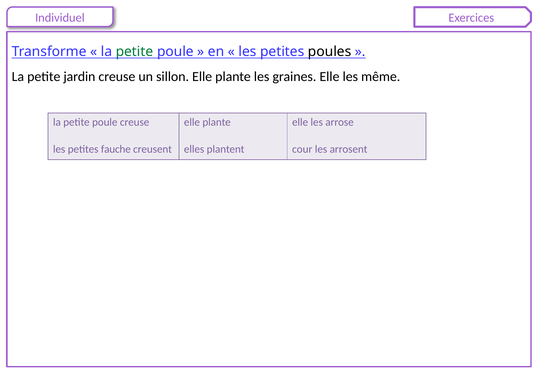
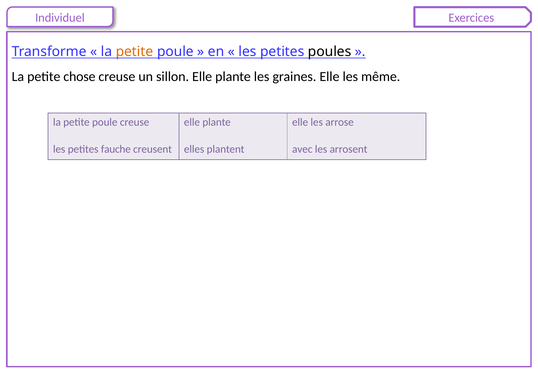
petite colour: green -> orange (135, 52)
jardin: jardin -> chose (79, 77)
cour: cour -> avec (302, 149)
